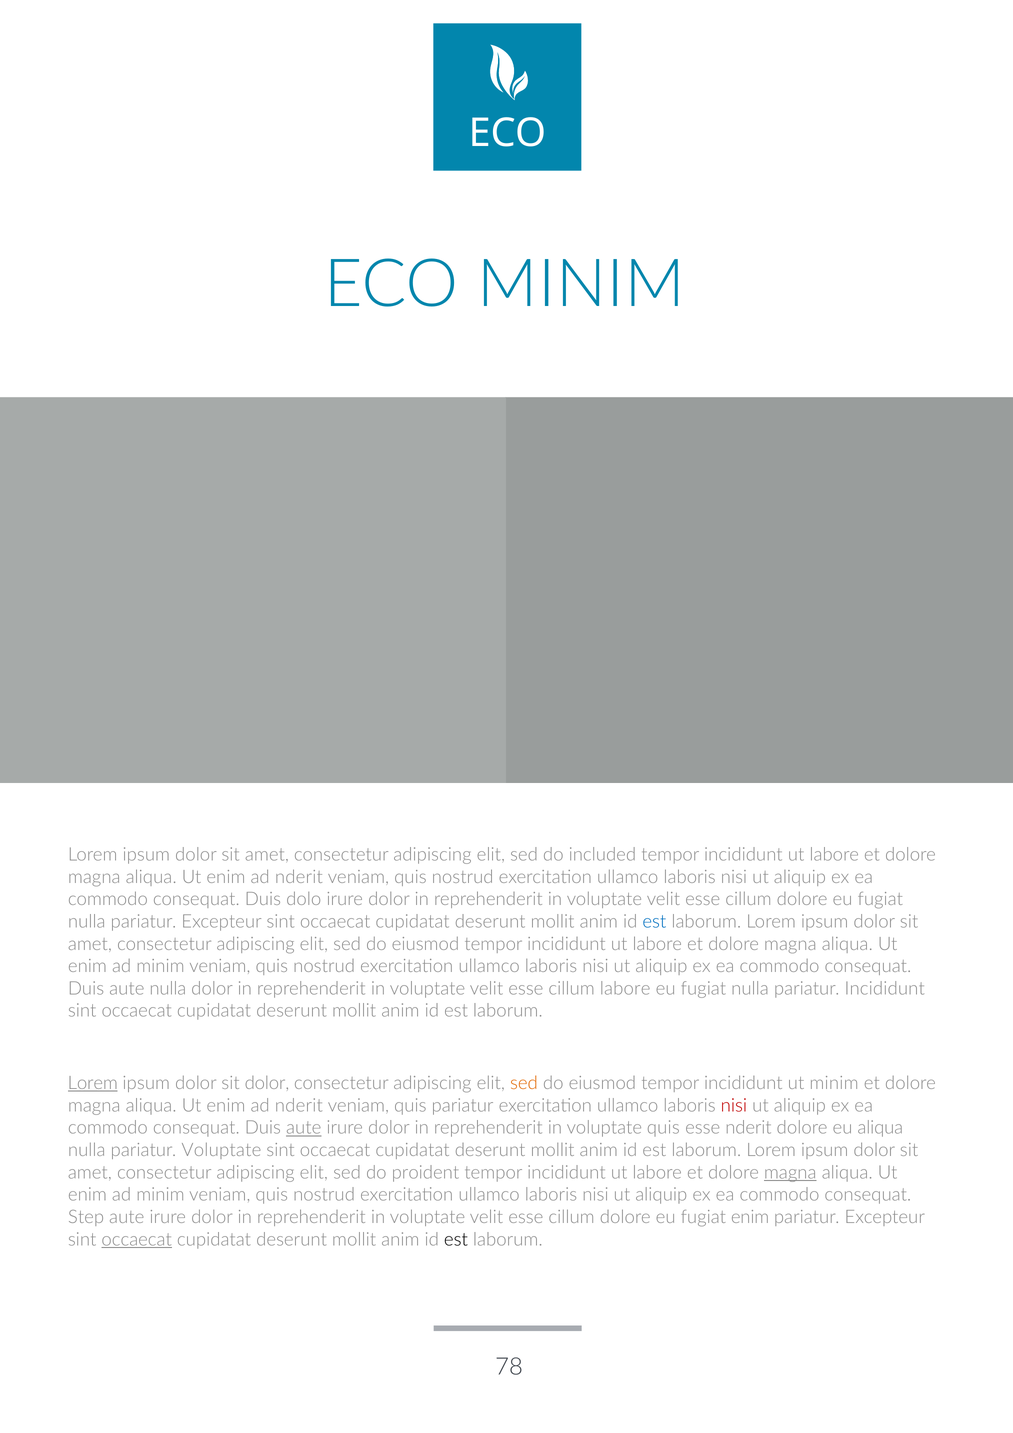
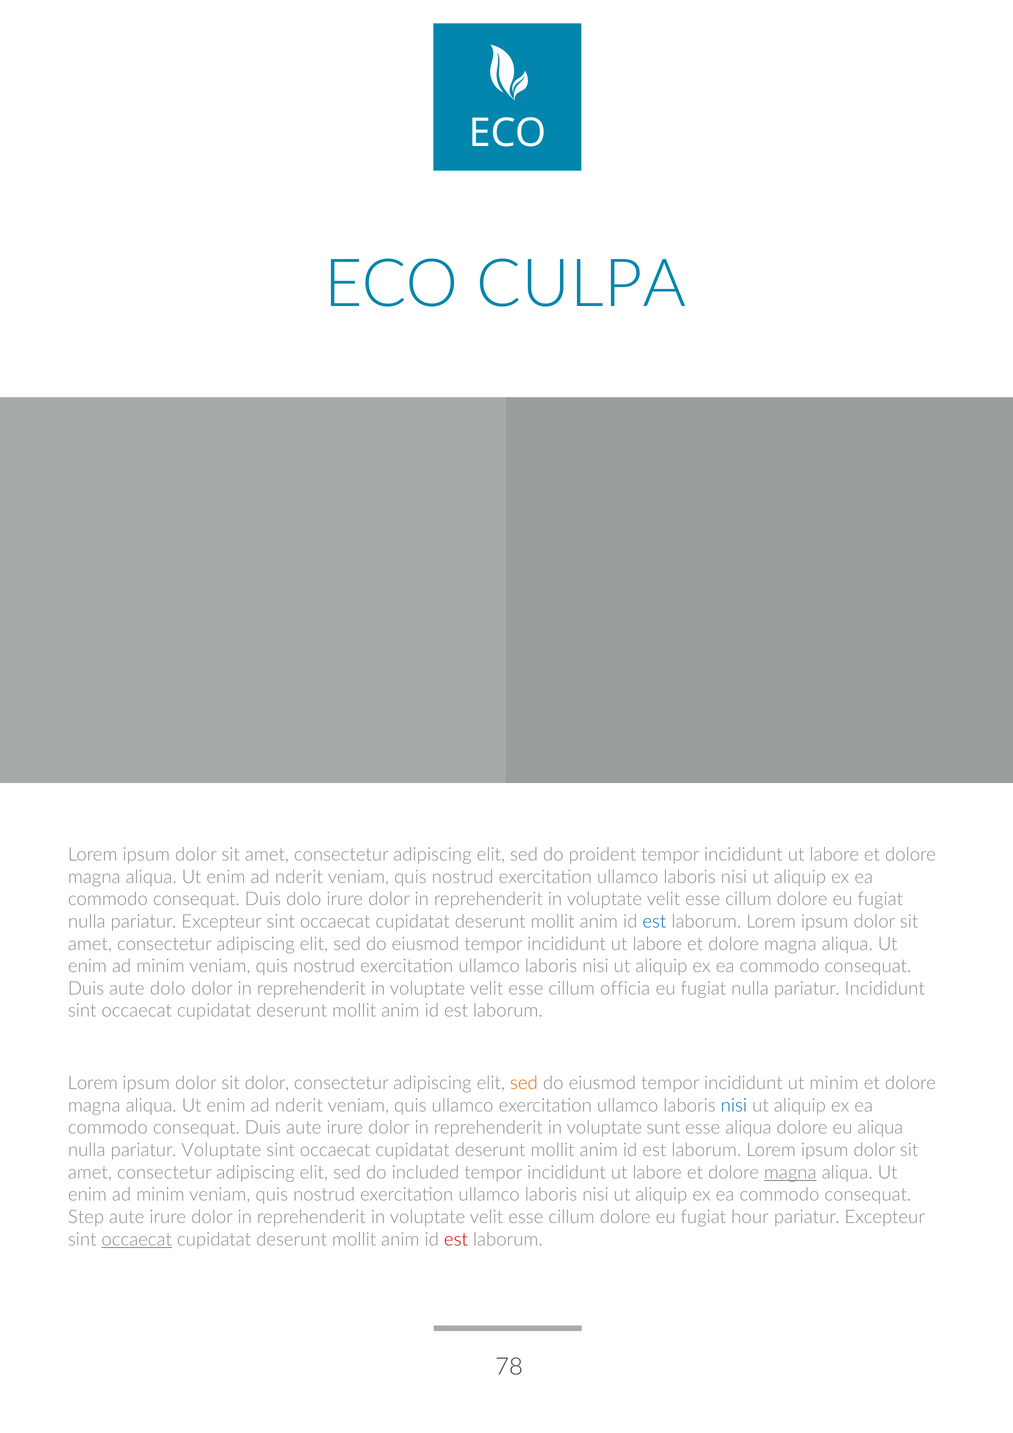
ECO MINIM: MINIM -> CULPA (581, 284)
included: included -> proident (602, 854)
aute nulla: nulla -> dolo (168, 988)
cillum labore: labore -> officia (625, 988)
Lorem underline: present -> none (93, 1082)
quis pariatur: pariatur -> ullamco (463, 1105)
nisi colour: red -> blue (734, 1105)
aute underline: present -> none (304, 1127)
voluptate quis: quis -> sunt (663, 1127)
esse nderit: nderit -> aliqua (748, 1127)
proident: proident -> included (425, 1172)
fugiat enim: enim -> hour (750, 1216)
est colour: black -> red (456, 1239)
